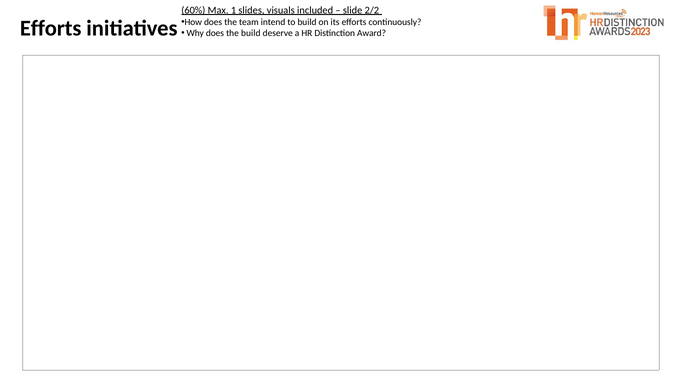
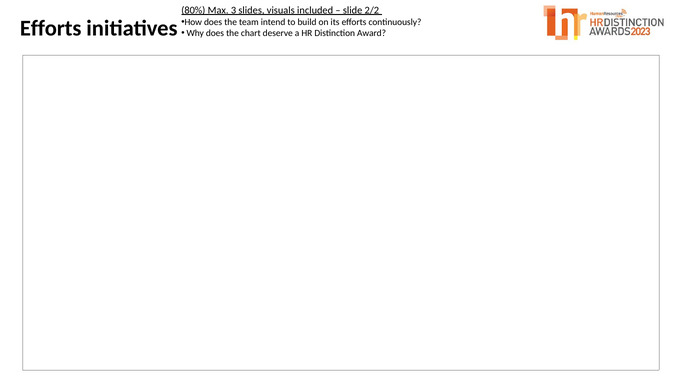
60%: 60% -> 80% (193, 10)
1: 1 -> 3 (234, 10)
the build: build -> chart (251, 33)
